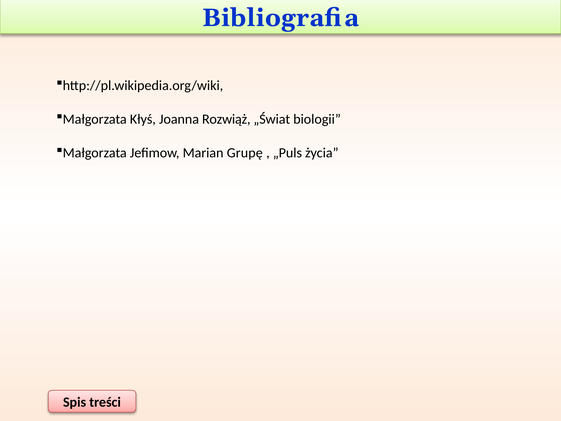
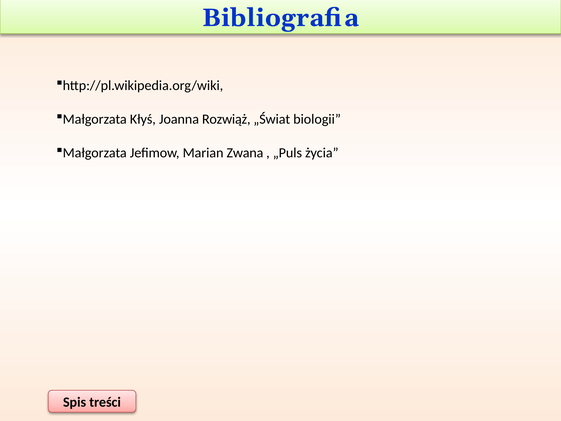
Grupę: Grupę -> Zwana (245, 153)
